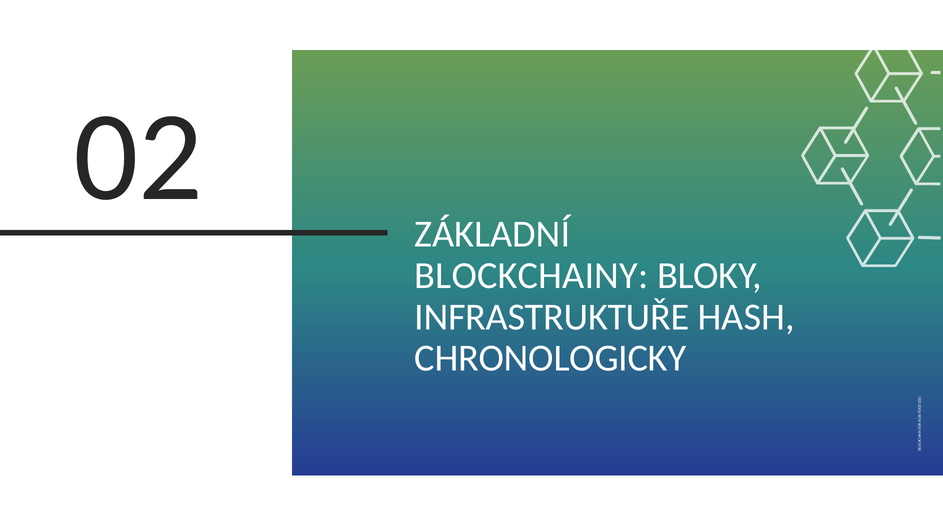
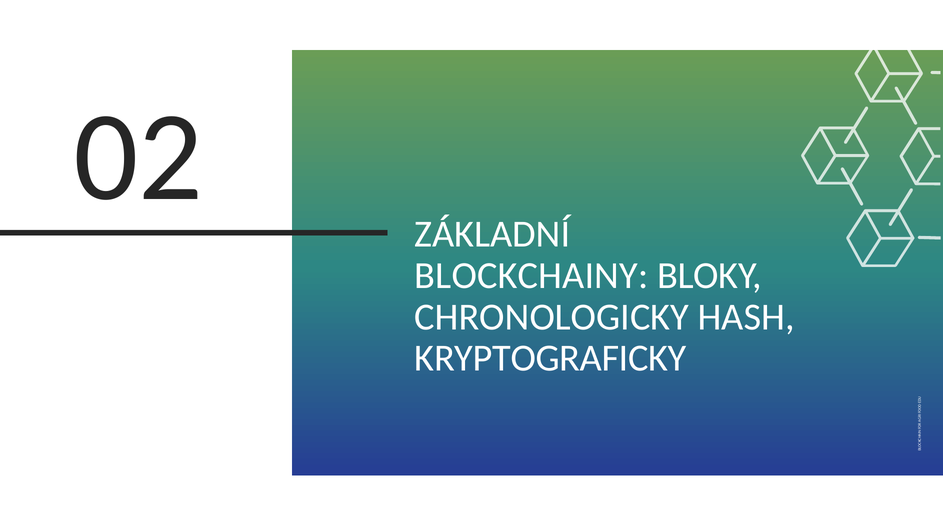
INFRASTRUKTUŘE: INFRASTRUKTUŘE -> CHRONOLOGICKY (552, 317)
CHRONOLOGICKY: CHRONOLOGICKY -> KRYPTOGRAFICKY (550, 359)
